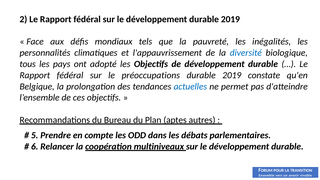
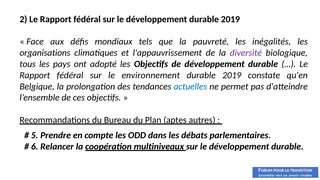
personnalités: personnalités -> organisations (45, 53)
diversité colour: blue -> purple (246, 53)
préoccupations: préoccupations -> environnement (151, 75)
